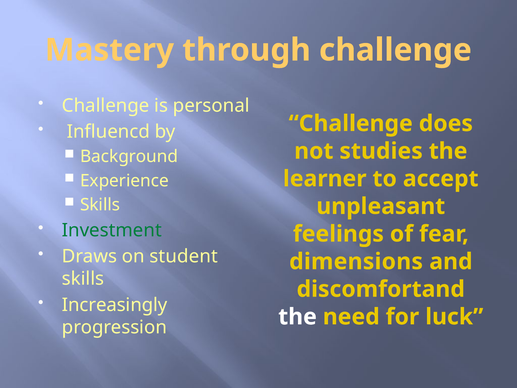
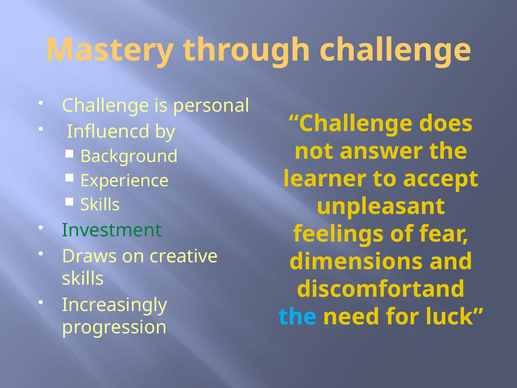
studies: studies -> answer (381, 151)
student: student -> creative (184, 256)
the colour: white -> light blue (298, 317)
